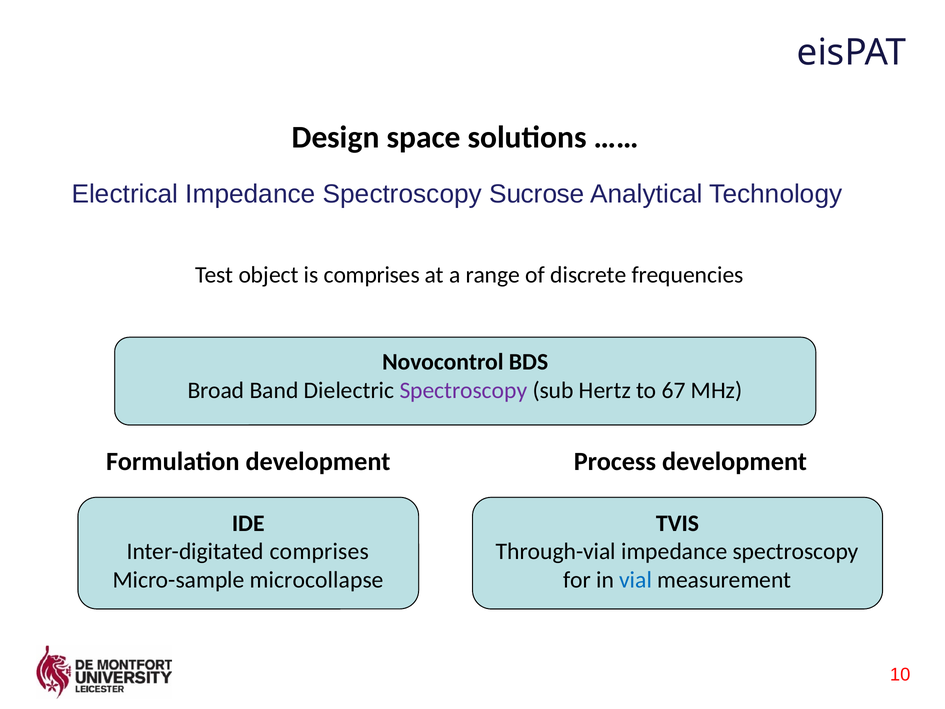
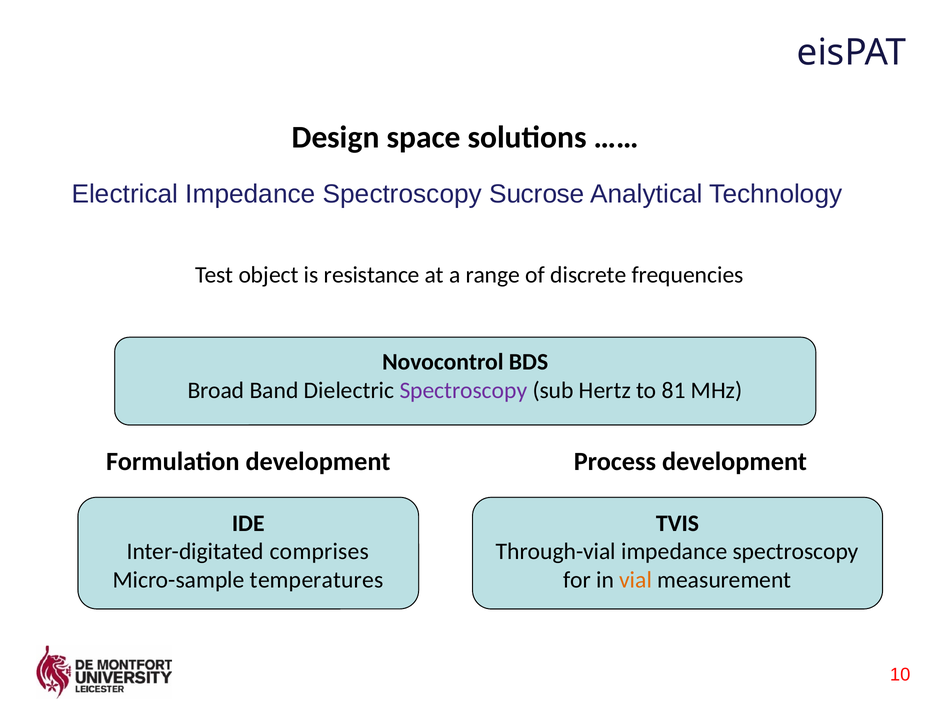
is comprises: comprises -> resistance (372, 275)
67: 67 -> 81 (674, 390)
microcollapse: microcollapse -> temperatures (317, 580)
vial colour: blue -> orange (636, 580)
